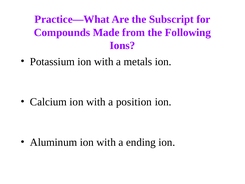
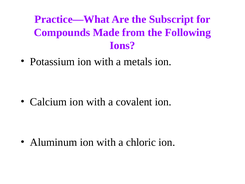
position: position -> covalent (134, 102)
ending: ending -> chloric (141, 142)
